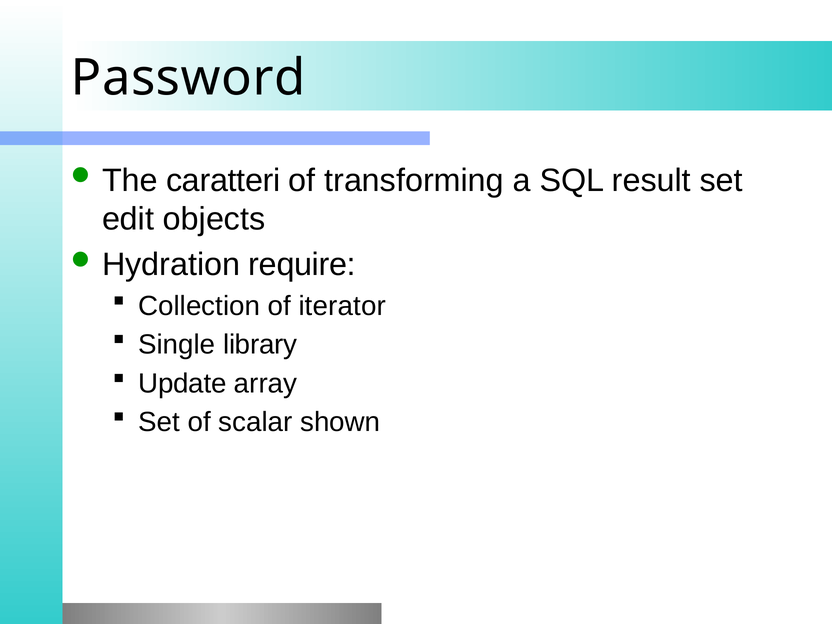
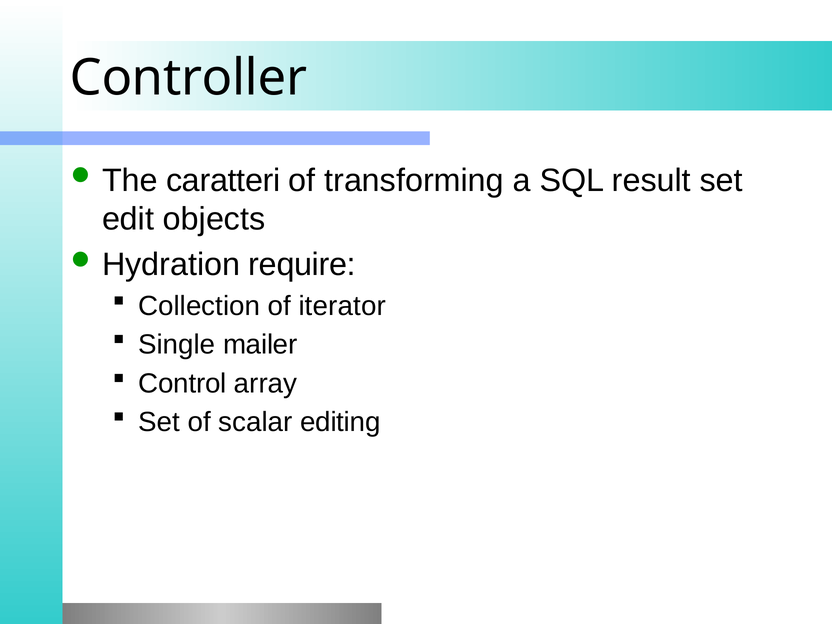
Password: Password -> Controller (188, 78)
library: library -> mailer (260, 345)
Update: Update -> Control (182, 384)
shown: shown -> editing (340, 422)
